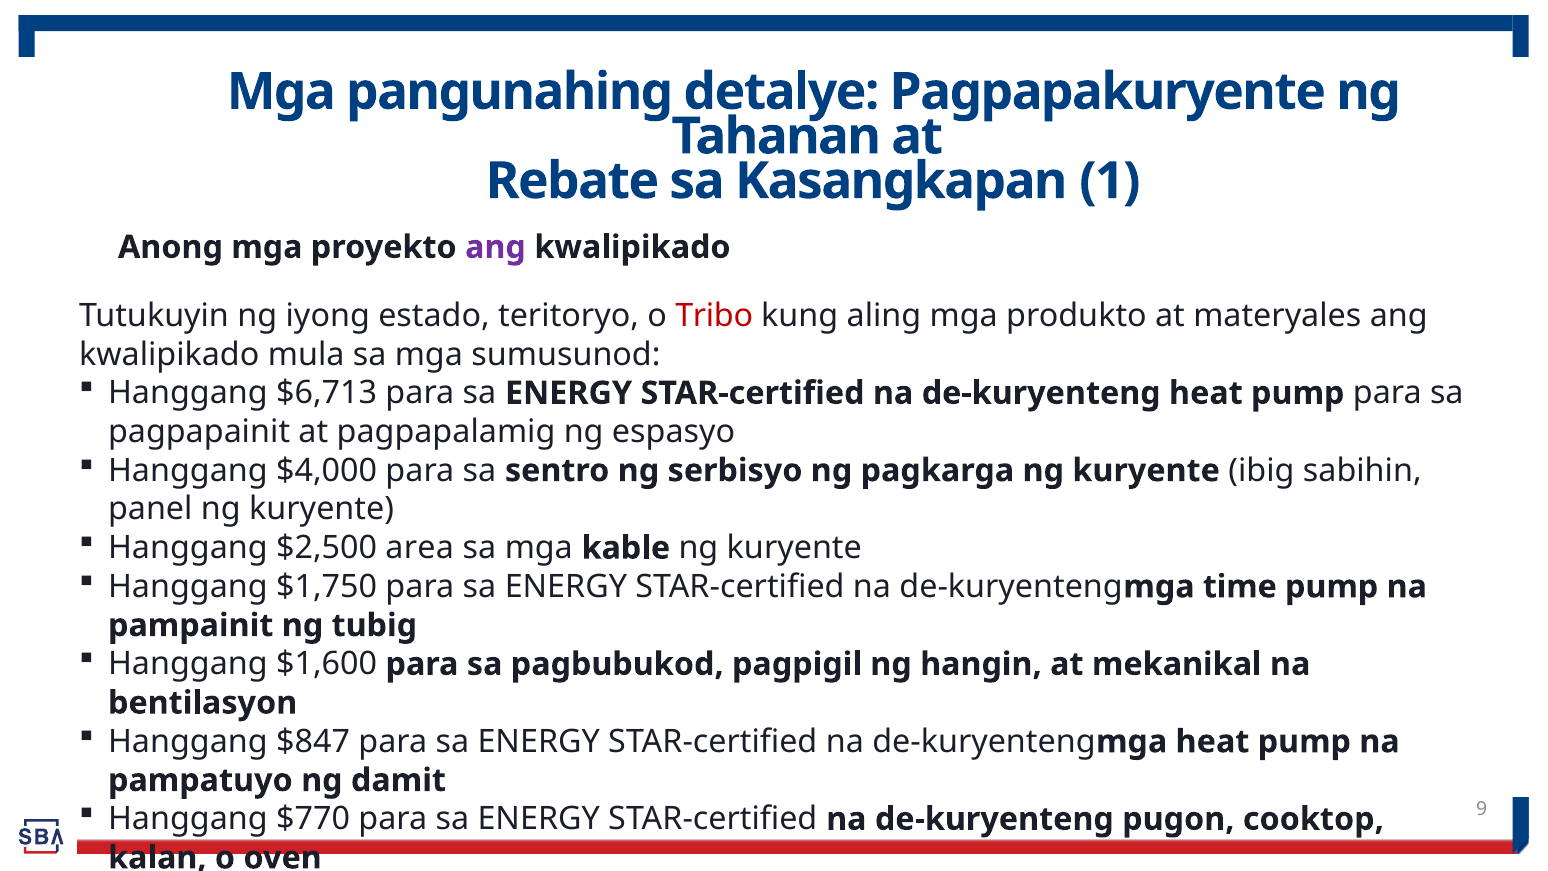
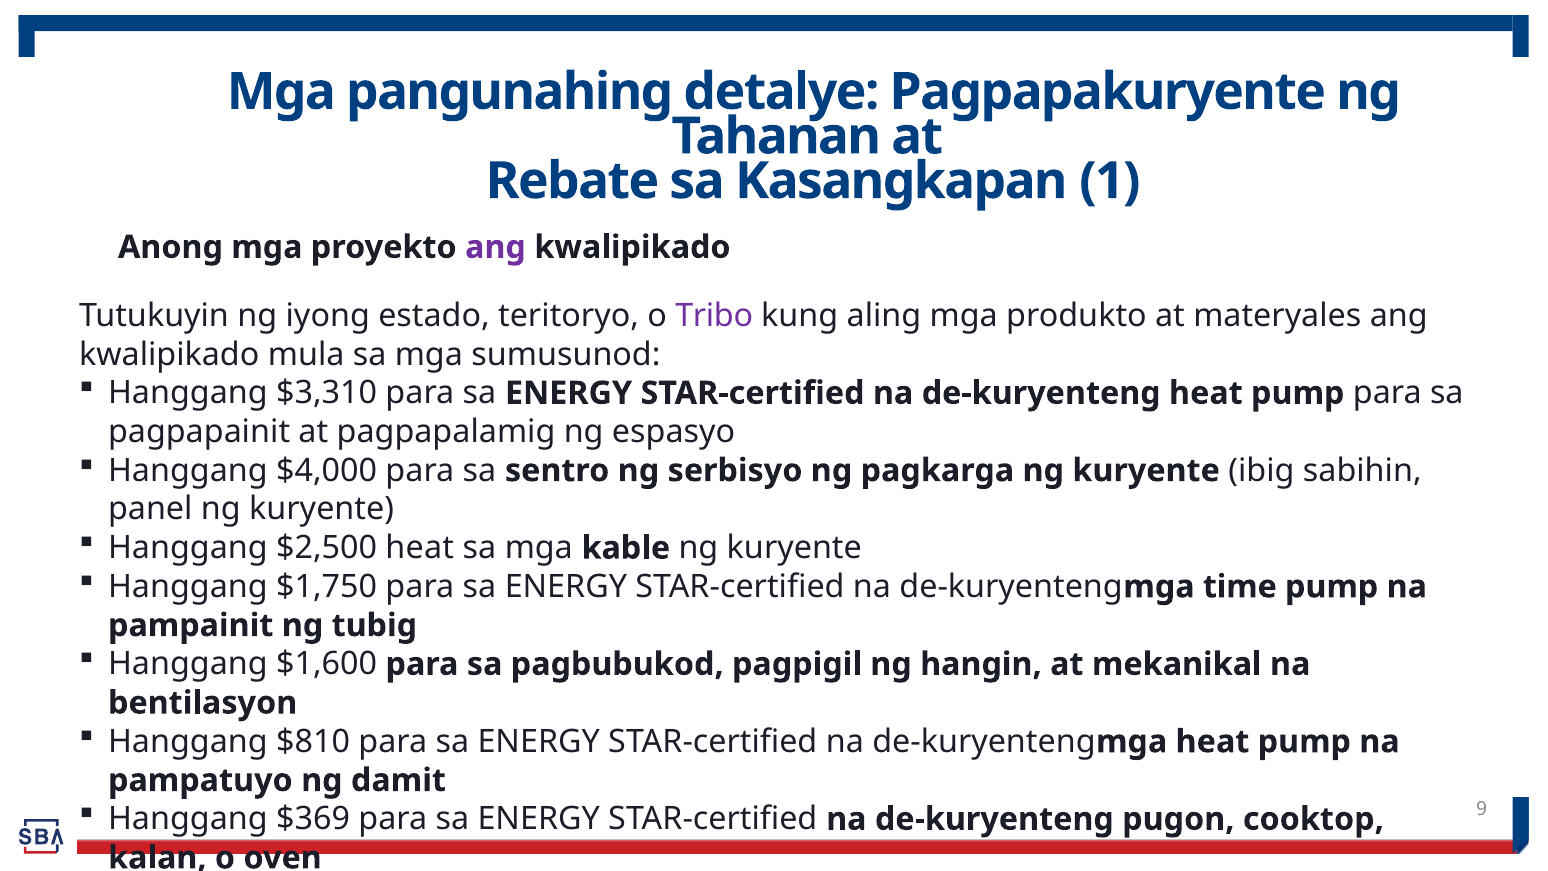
Tribo colour: red -> purple (714, 316)
$6,713: $6,713 -> $3,310 (327, 393)
$2,500 area: area -> heat (420, 548)
$847: $847 -> $810 (313, 741)
$770: $770 -> $369 (313, 819)
